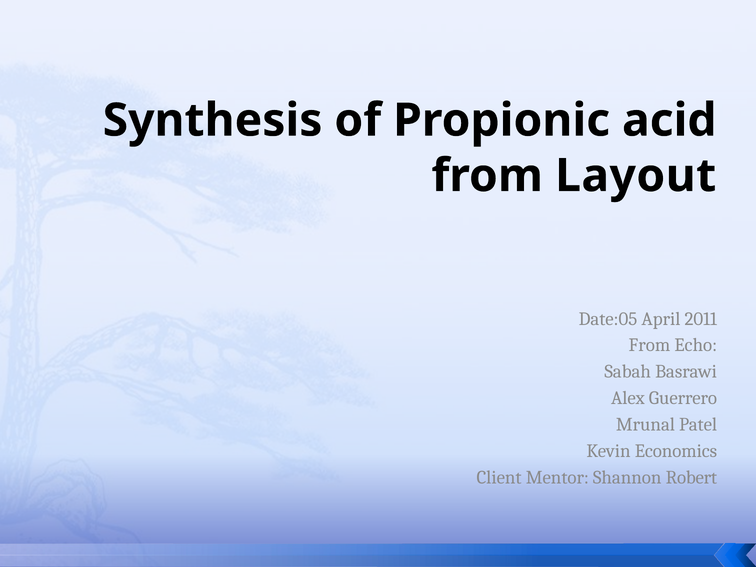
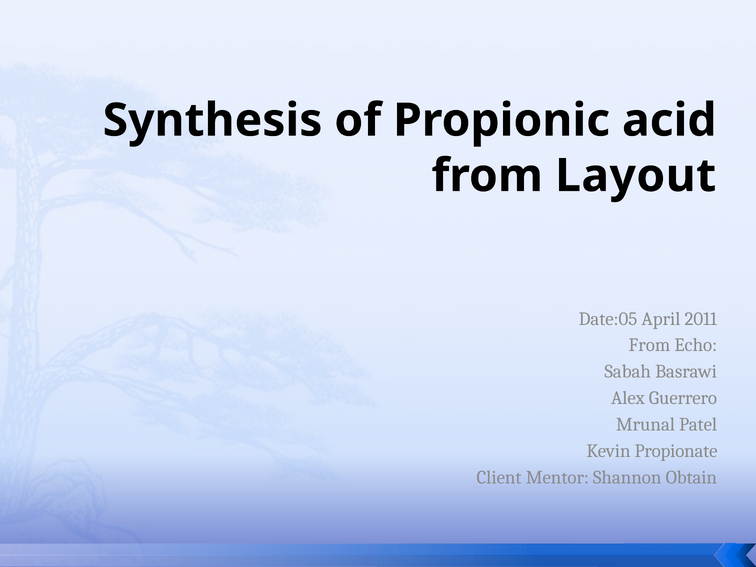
Economics: Economics -> Propionate (676, 451)
Robert: Robert -> Obtain (691, 478)
